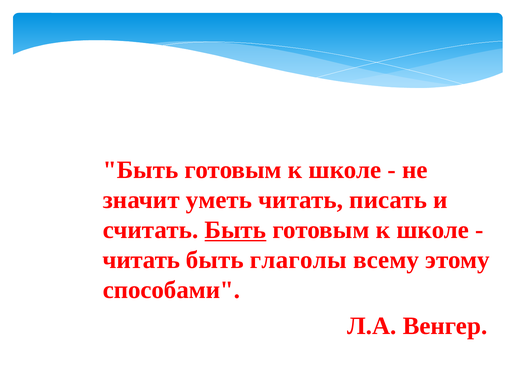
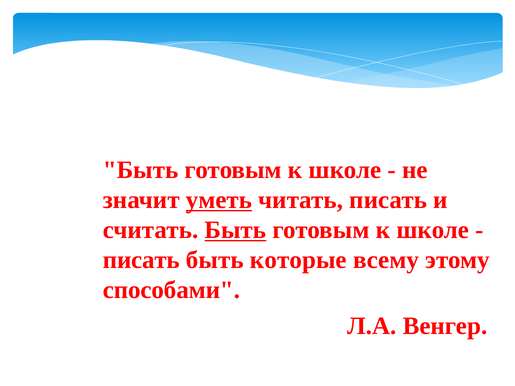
уметь underline: none -> present (219, 200)
читать: читать -> писать (141, 260)
глаголы: глаголы -> которые (298, 260)
